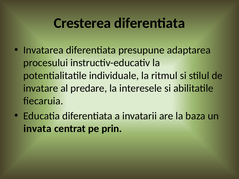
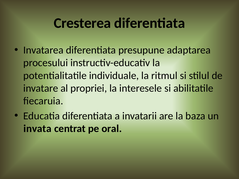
predare: predare -> propriei (89, 88)
prin: prin -> oral (112, 129)
